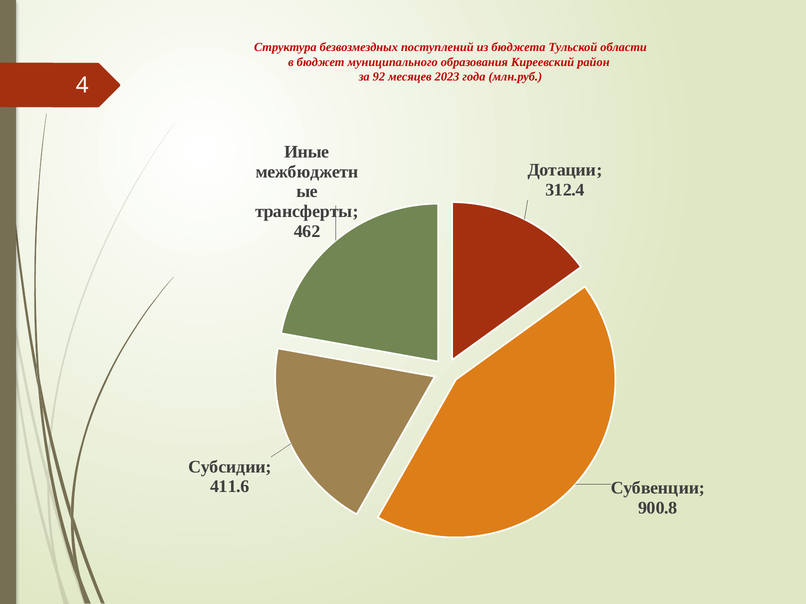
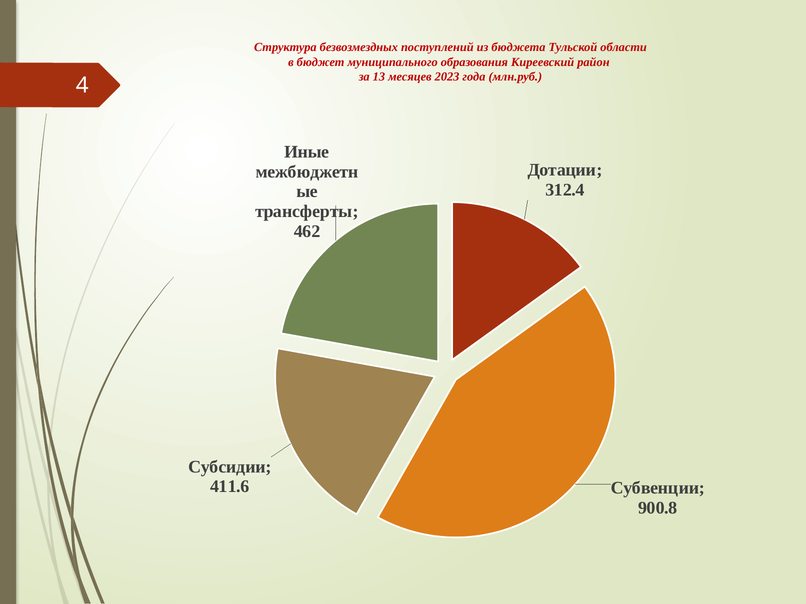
92: 92 -> 13 (379, 77)
